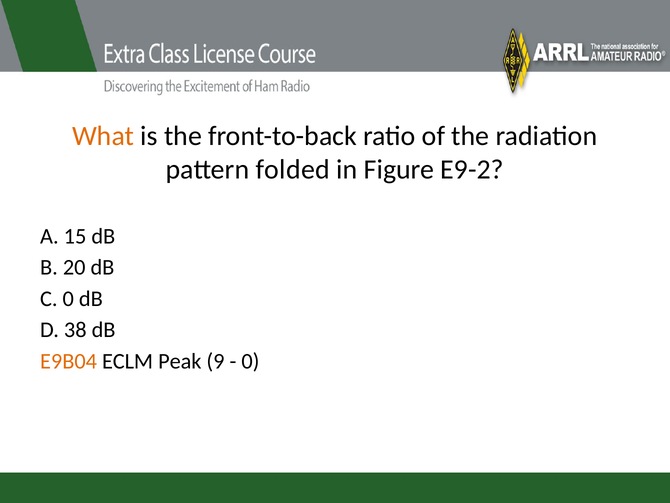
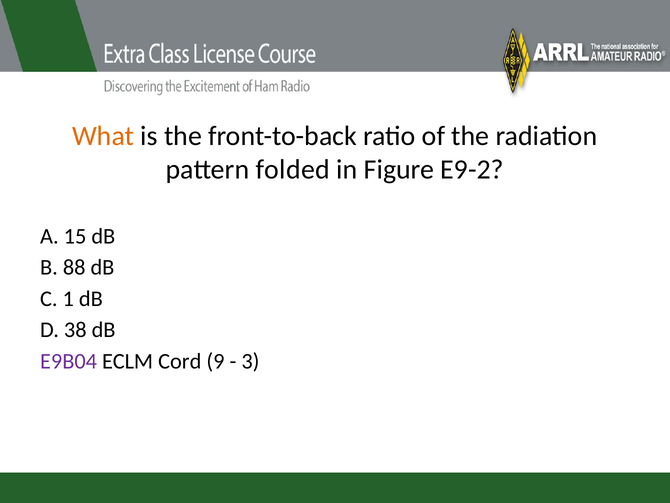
20: 20 -> 88 (74, 267)
C 0: 0 -> 1 (68, 299)
E9B04 colour: orange -> purple (69, 361)
Peak: Peak -> Cord (180, 361)
0: 0 -> 3 (250, 361)
